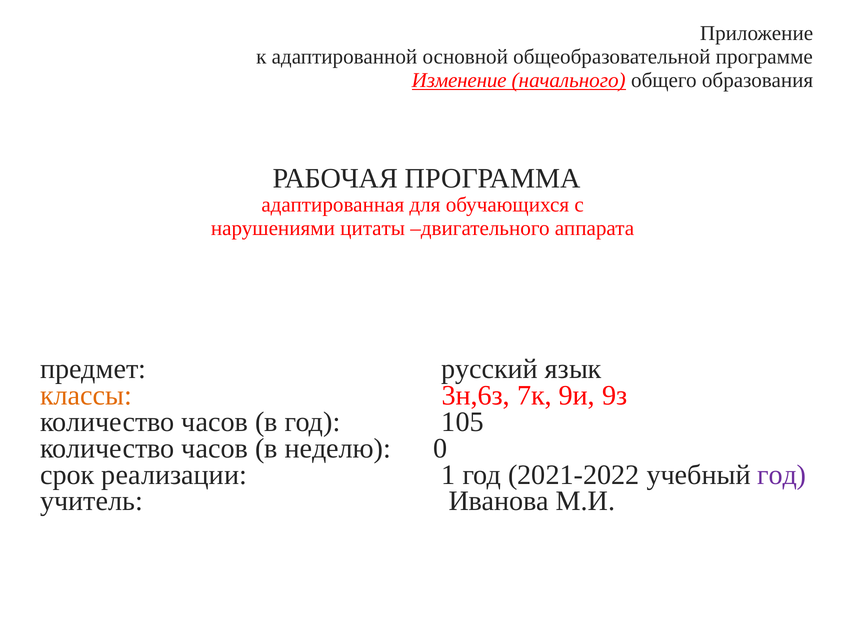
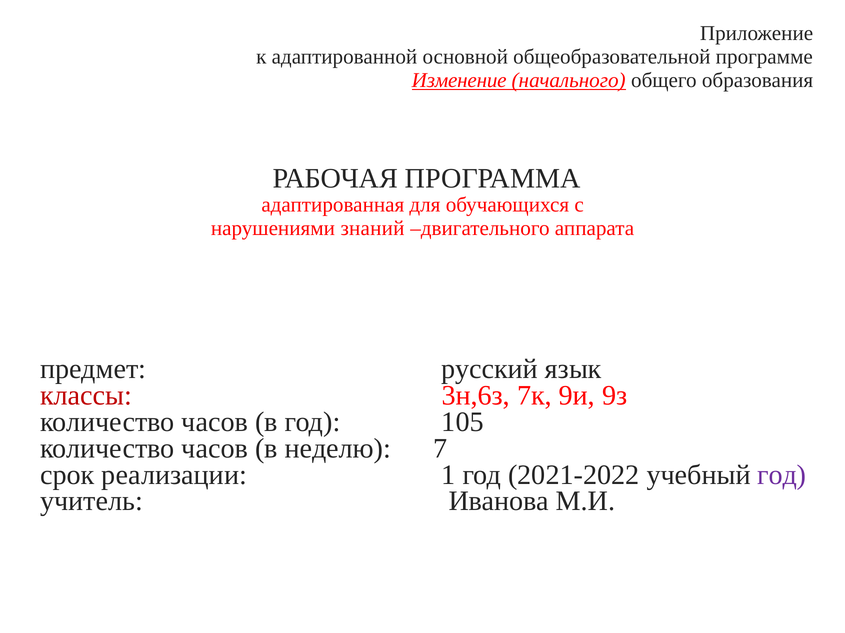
цитаты: цитаты -> знаний (373, 229)
классы colour: orange -> red (86, 396)
0: 0 -> 7 (440, 449)
